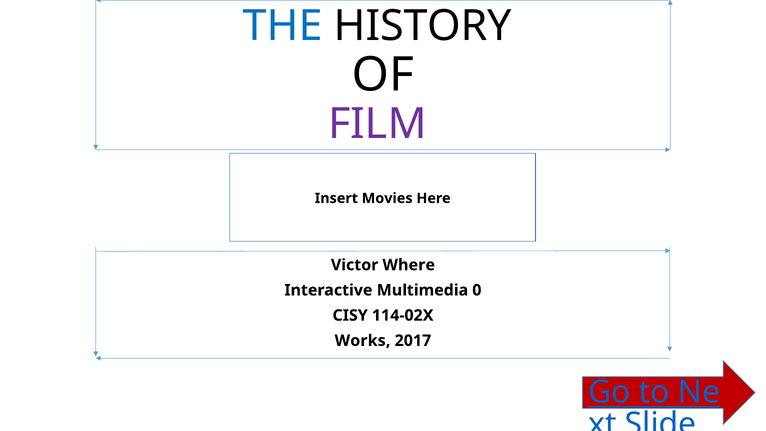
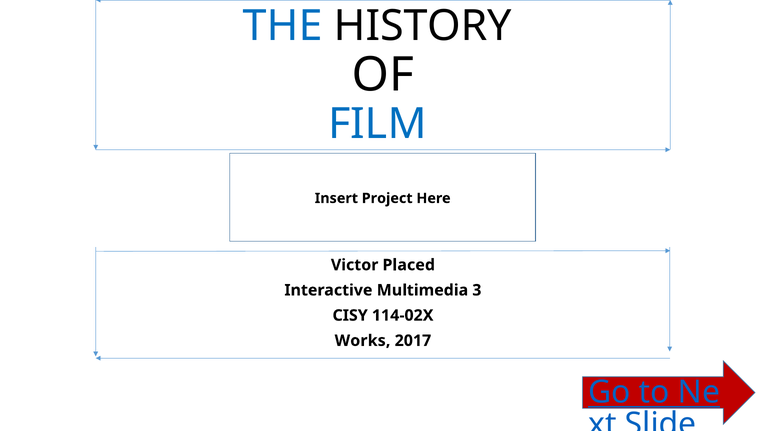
FILM colour: purple -> blue (377, 124)
Movies: Movies -> Project (387, 198)
Where: Where -> Placed (409, 265)
0: 0 -> 3 (477, 290)
